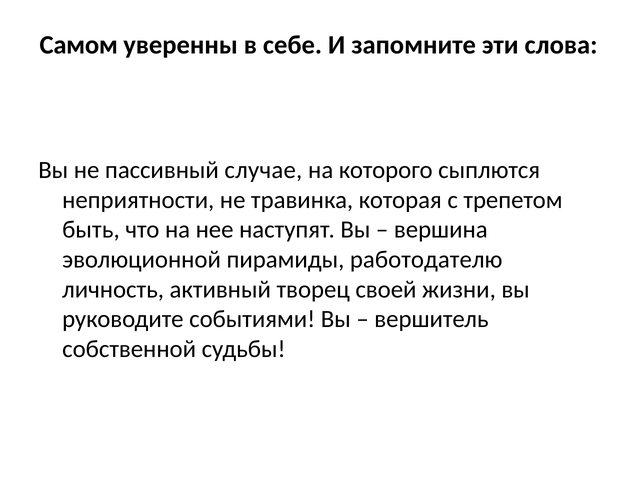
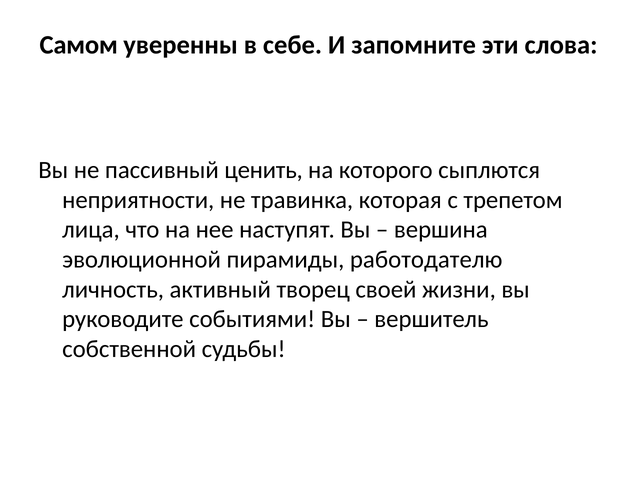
случае: случае -> ценить (264, 170)
быть: быть -> лица (91, 230)
